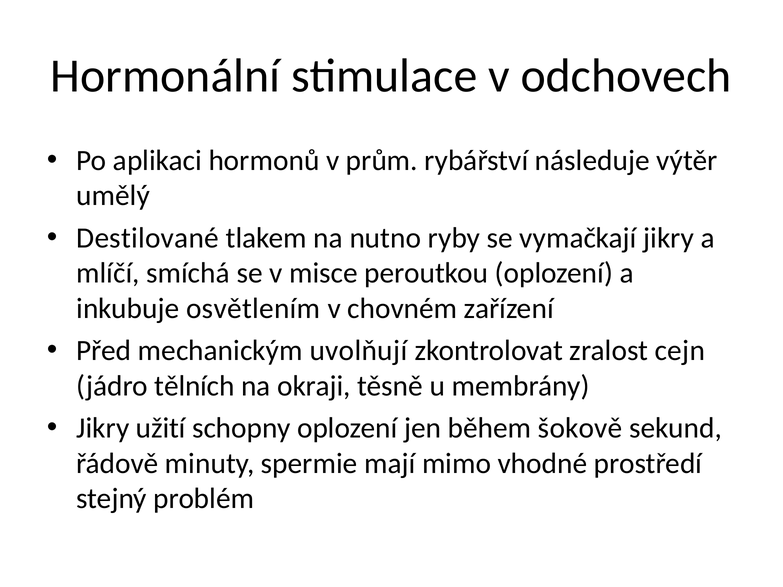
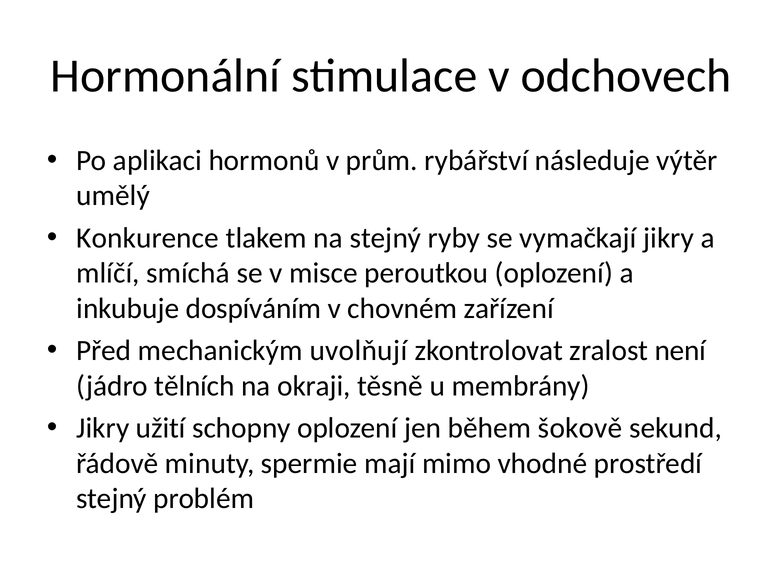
Destilované: Destilované -> Konkurence (148, 238)
na nutno: nutno -> stejný (385, 238)
osvětlením: osvětlením -> dospíváním (254, 309)
cejn: cejn -> není (680, 351)
